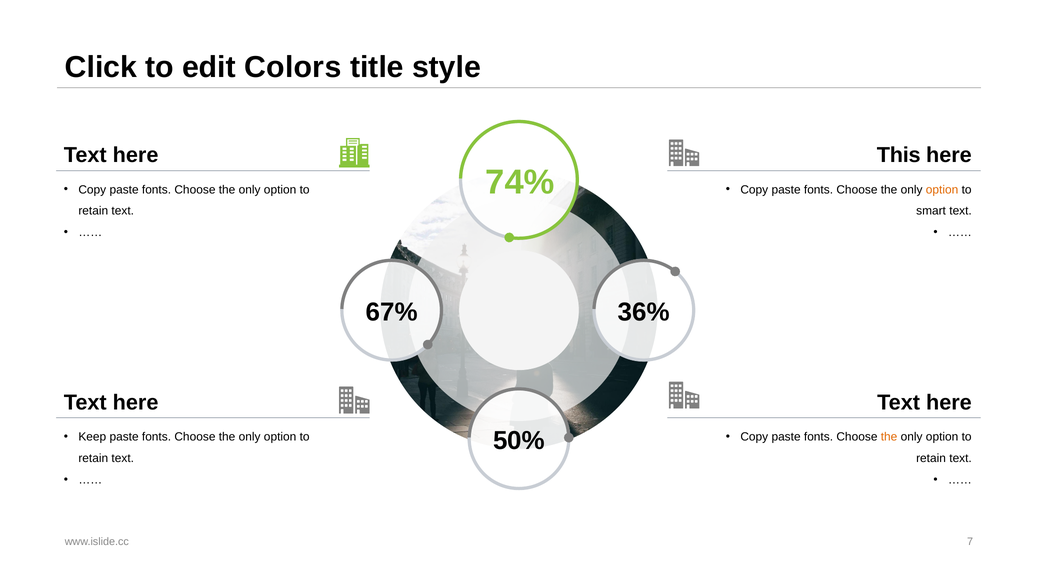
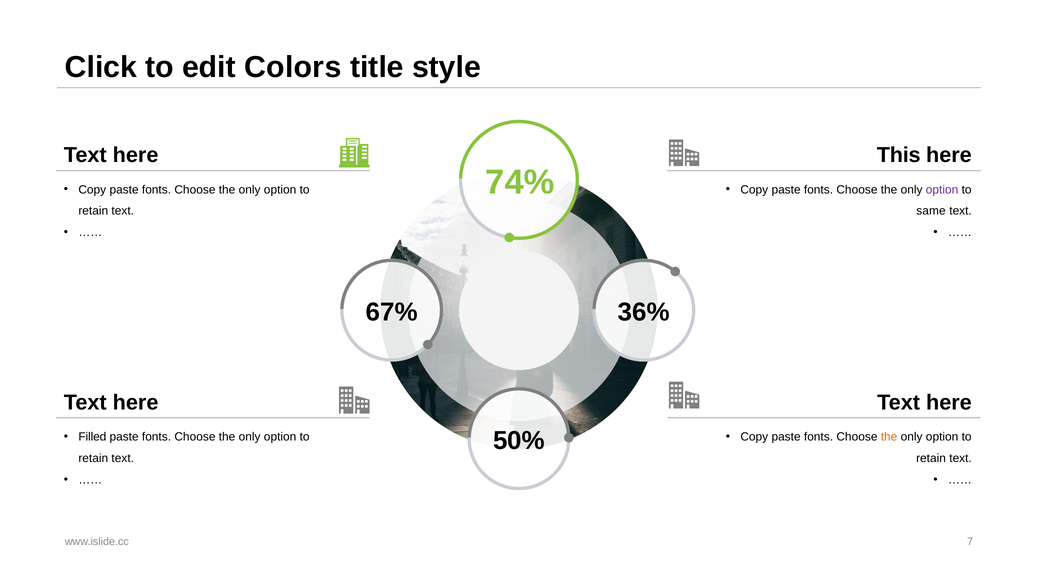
option colour: orange -> purple (942, 190)
smart: smart -> same (931, 211)
Keep: Keep -> Filled (92, 437)
